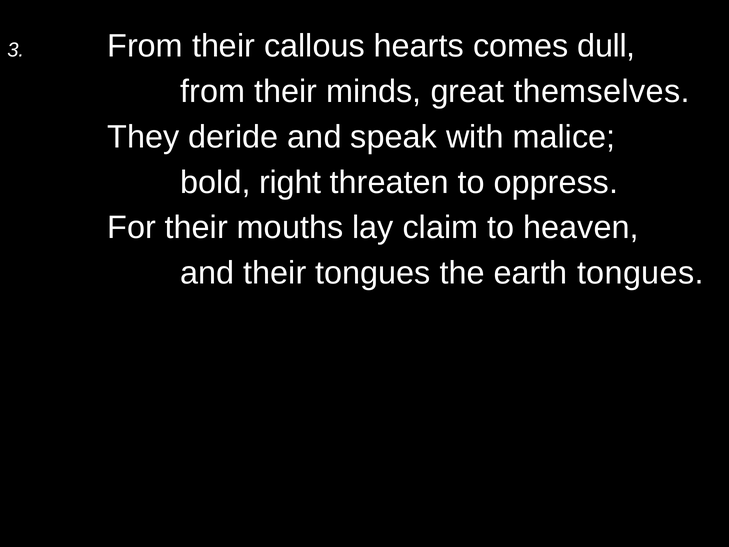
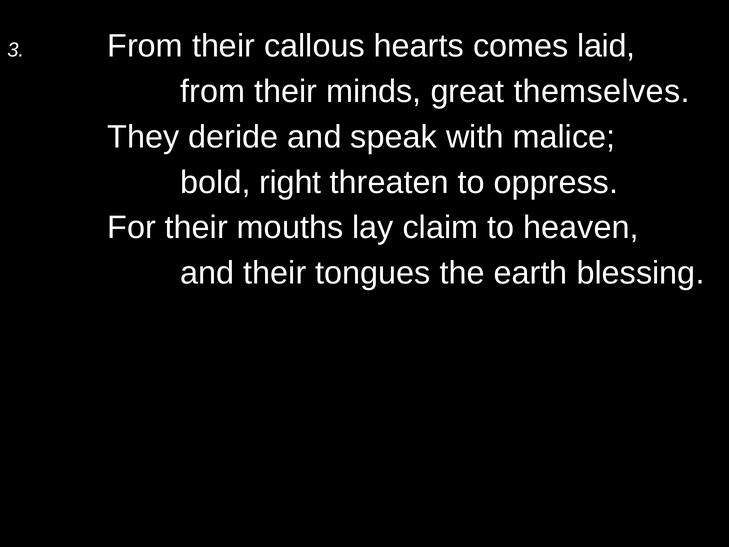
dull: dull -> laid (606, 46)
earth tongues: tongues -> blessing (641, 273)
